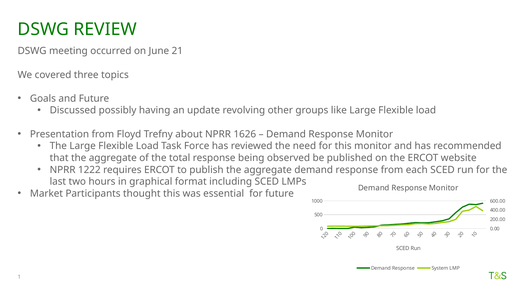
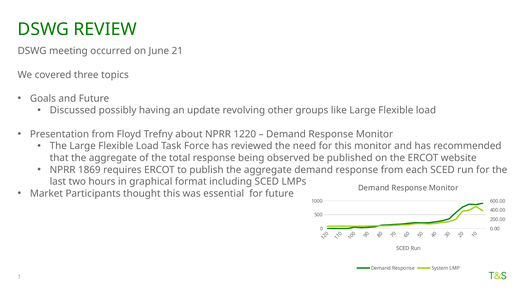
1626: 1626 -> 1220 (245, 134)
1222: 1222 -> 1869 (89, 169)
